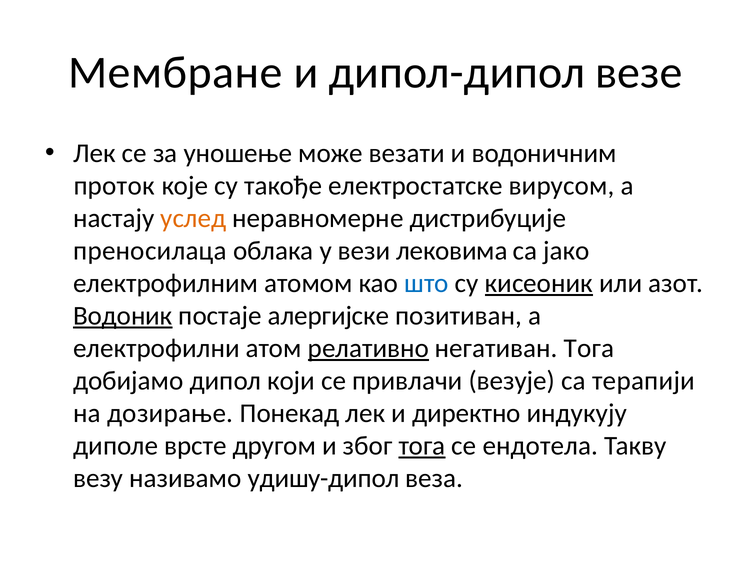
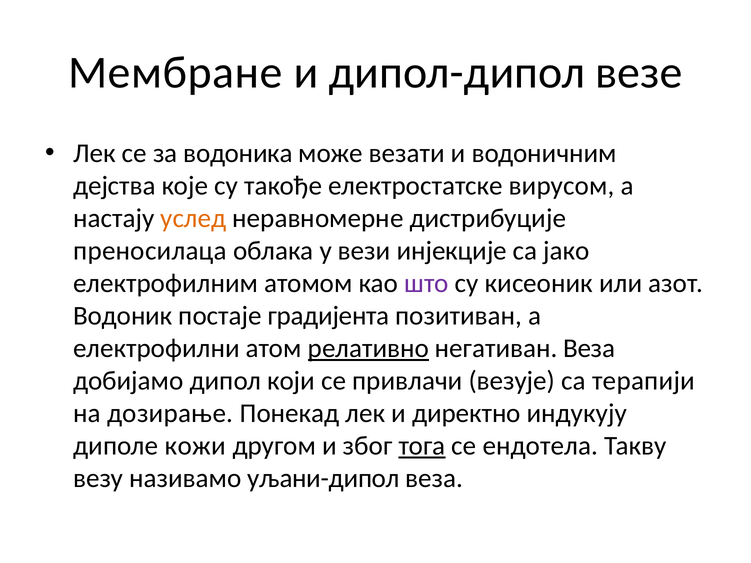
уношење: уношење -> водоника (238, 153)
проток: проток -> дејства (114, 186)
лековима: лековима -> инјекције (452, 251)
што colour: blue -> purple (427, 283)
кисеоник underline: present -> none (539, 283)
Водоник underline: present -> none (123, 316)
алергијске: алергијске -> градијента (329, 316)
негативан Тога: Тога -> Веза (589, 348)
врсте: врсте -> кожи (195, 446)
удишу-дипол: удишу-дипол -> уљани-дипол (324, 479)
